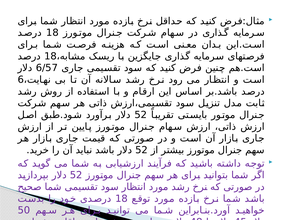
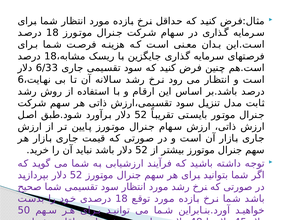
6/57: 6/57 -> 6/33 (47, 68)
